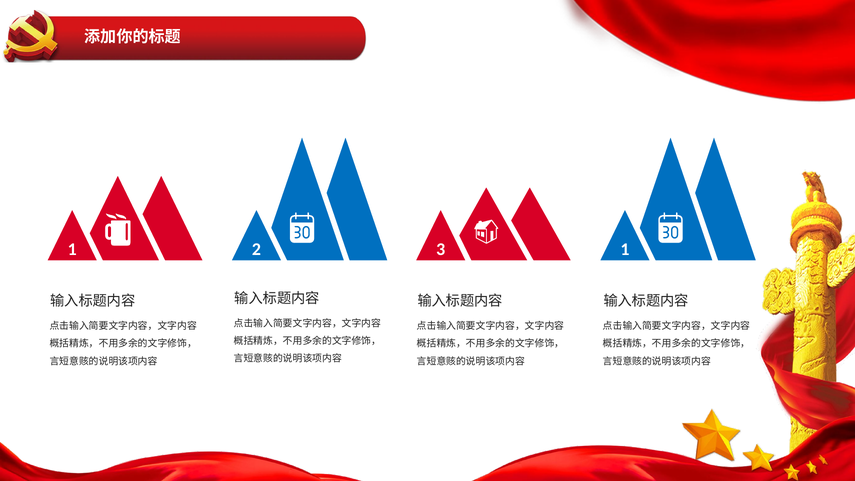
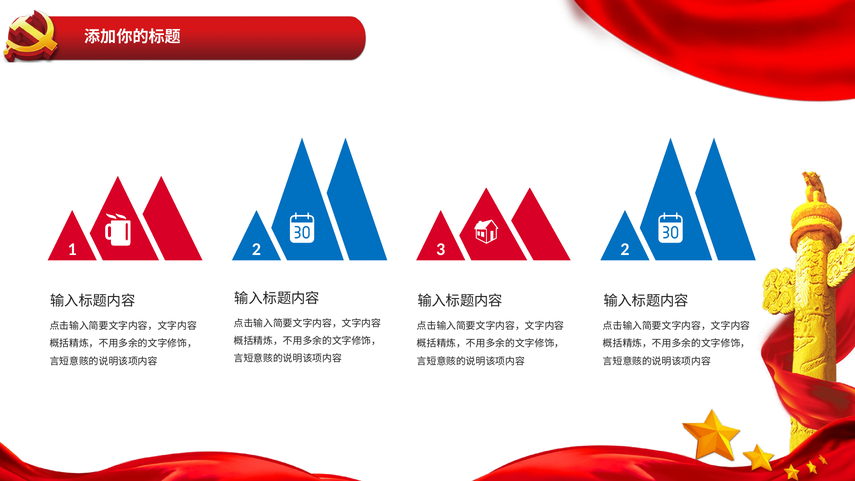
3 1: 1 -> 2 (625, 249)
